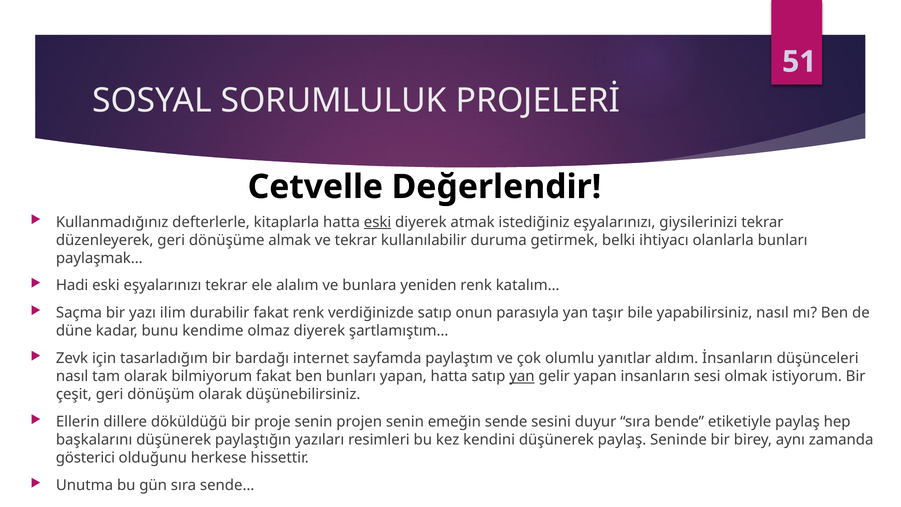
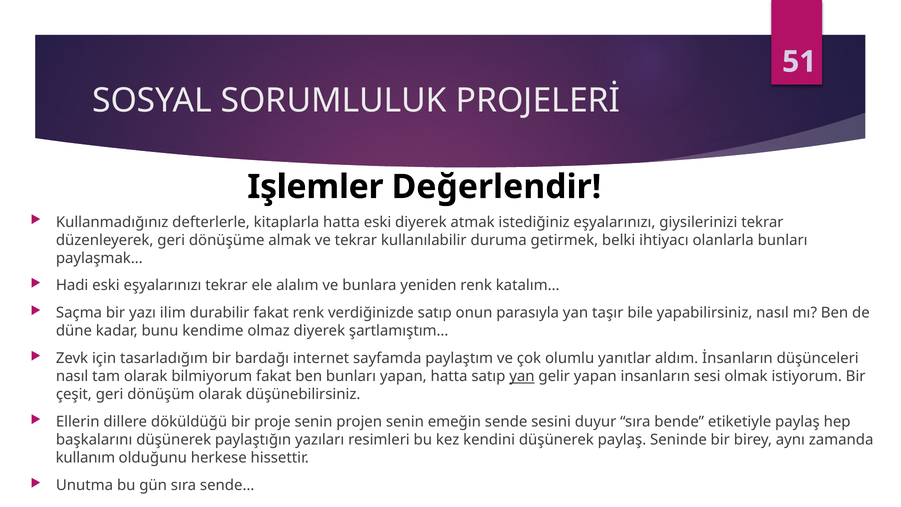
Cetvelle: Cetvelle -> Işlemler (315, 187)
eski underline: present -> none (378, 222)
gösterici: gösterici -> kullanım (85, 458)
